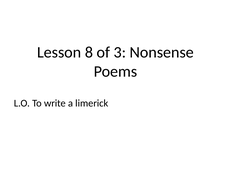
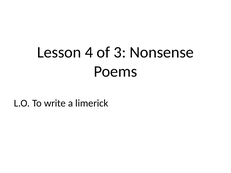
8: 8 -> 4 (89, 52)
